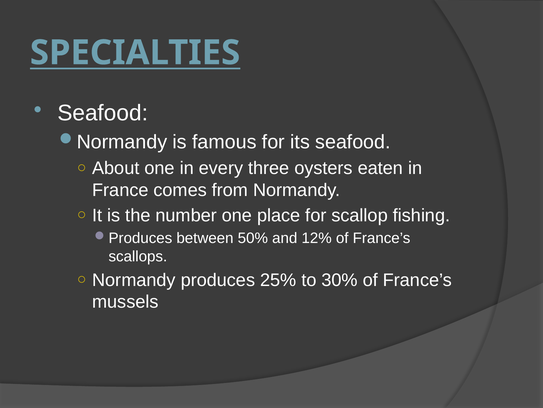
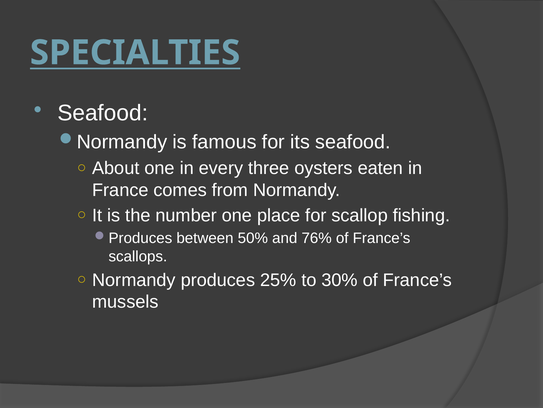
12%: 12% -> 76% (317, 238)
